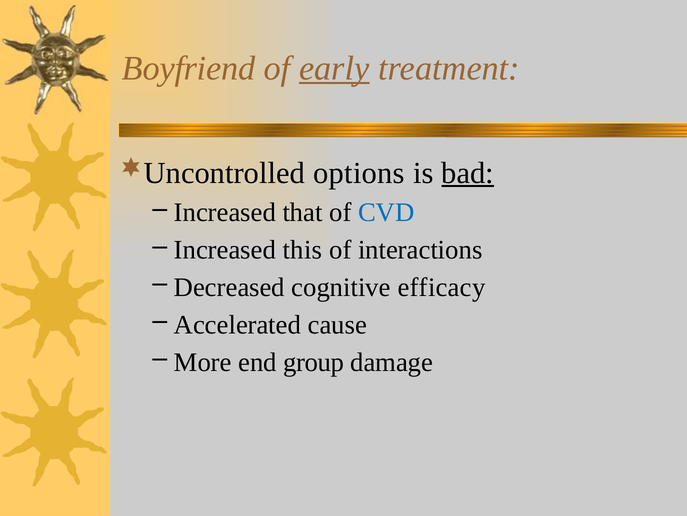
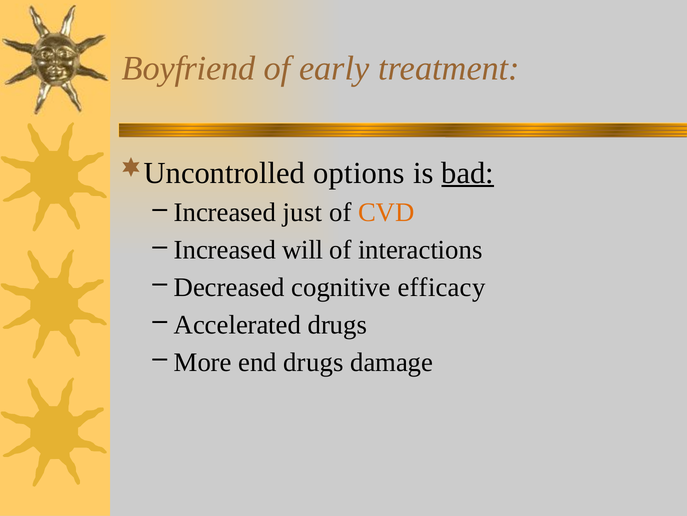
early underline: present -> none (334, 68)
that: that -> just (302, 212)
CVD colour: blue -> orange (386, 212)
this: this -> will (303, 250)
Accelerated cause: cause -> drugs (337, 325)
end group: group -> drugs (313, 362)
